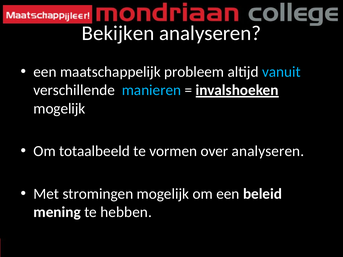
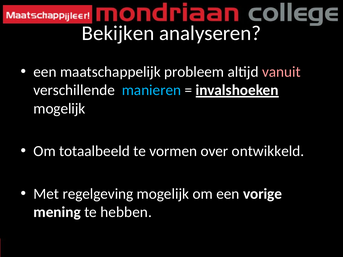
vanuit colour: light blue -> pink (281, 72)
over analyseren: analyseren -> ontwikkeld (268, 151)
stromingen: stromingen -> regelgeving (98, 194)
beleid: beleid -> vorige (263, 194)
